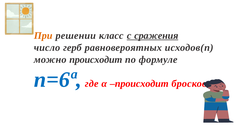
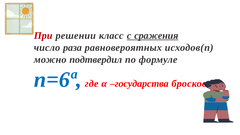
При colour: orange -> red (43, 36)
герб: герб -> раза (72, 48)
можно происходит: происходит -> подтвердил (96, 60)
α происходит: происходит -> государства (139, 84)
